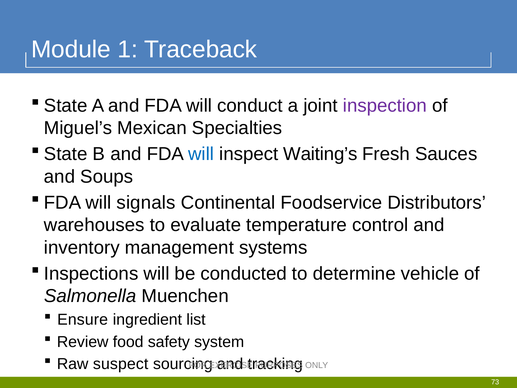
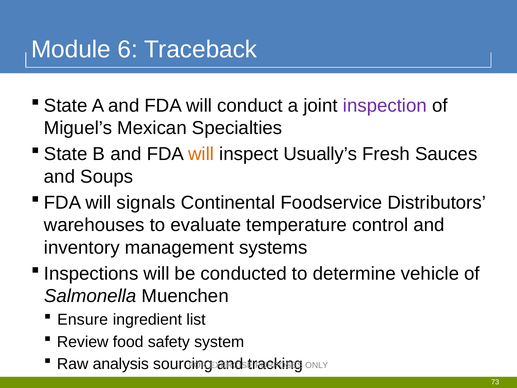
1: 1 -> 6 (128, 50)
will colour: blue -> orange (201, 154)
Waiting’s: Waiting’s -> Usually’s (320, 154)
suspect: suspect -> analysis (121, 364)
